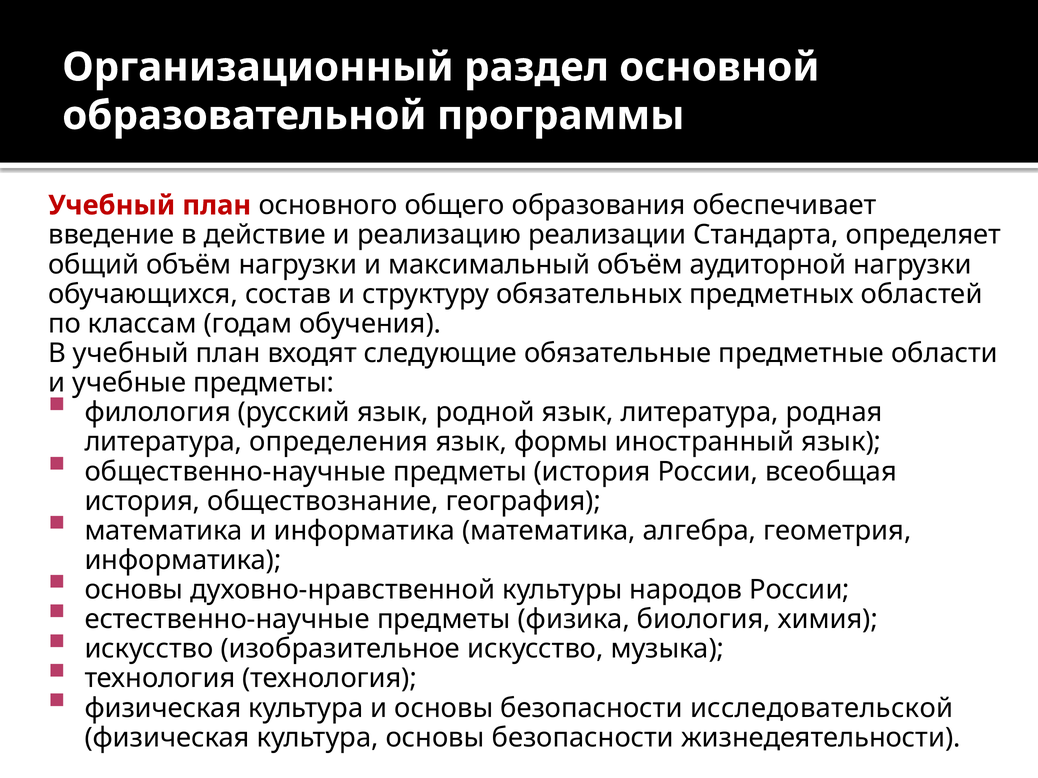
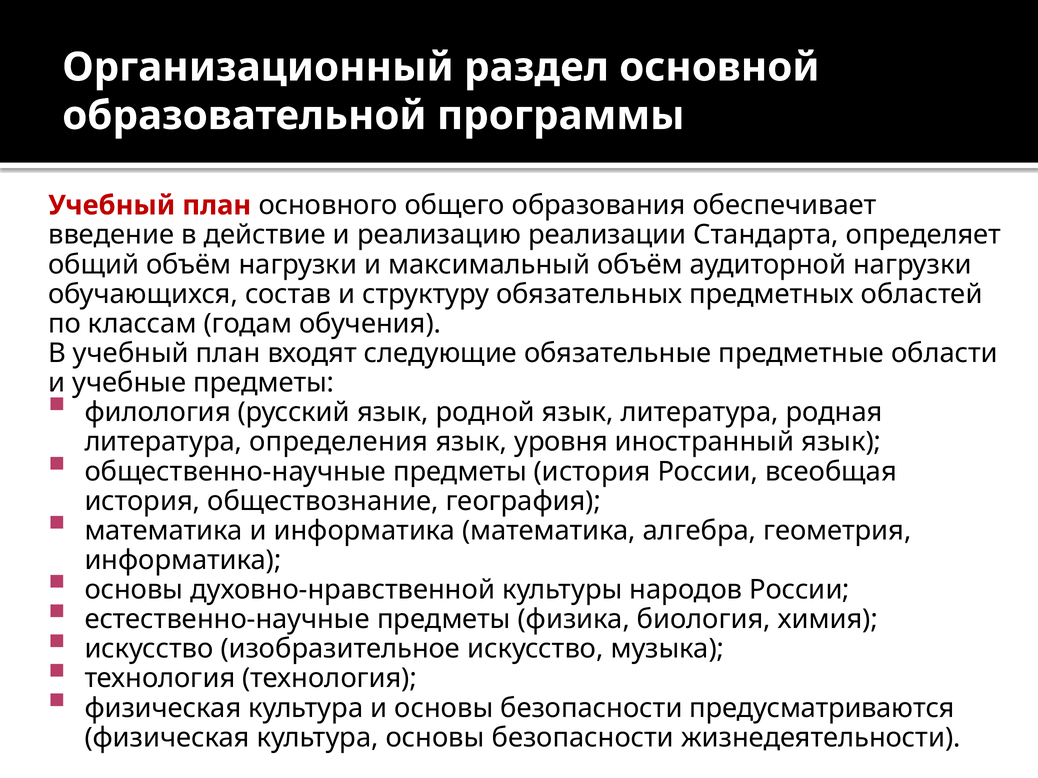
формы: формы -> уровня (561, 442)
исследовательской: исследовательской -> предусматриваются (822, 708)
